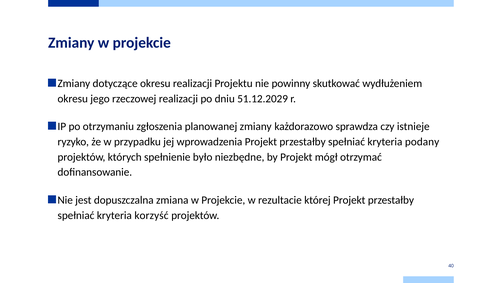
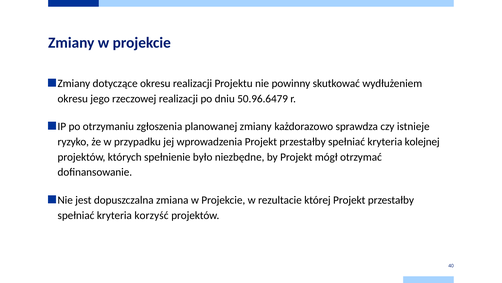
51.12.2029: 51.12.2029 -> 50.96.6479 (263, 98)
podany: podany -> kolejnej (422, 141)
